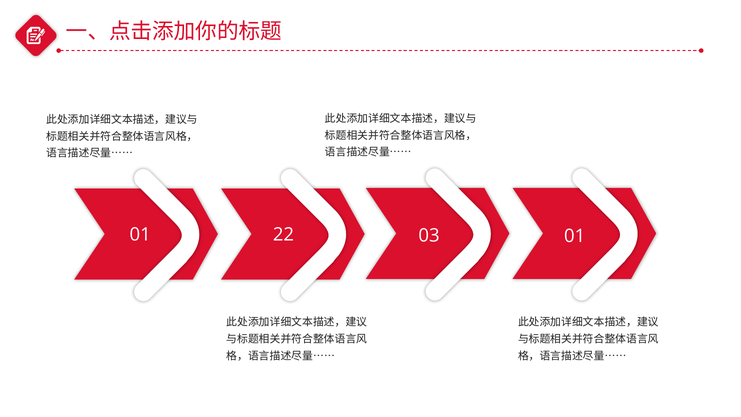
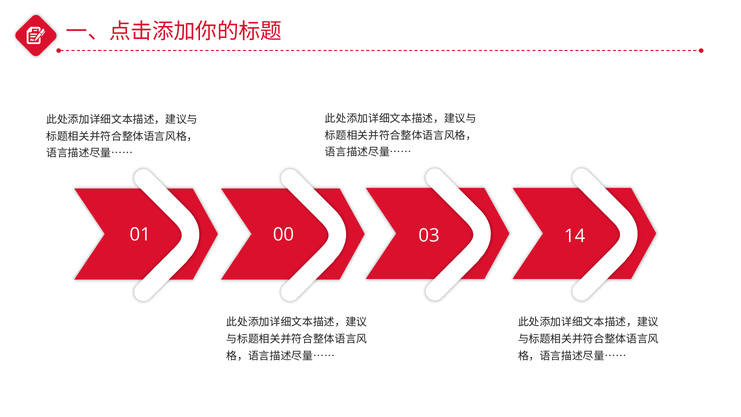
22: 22 -> 00 (283, 235)
03 01: 01 -> 14 (575, 236)
